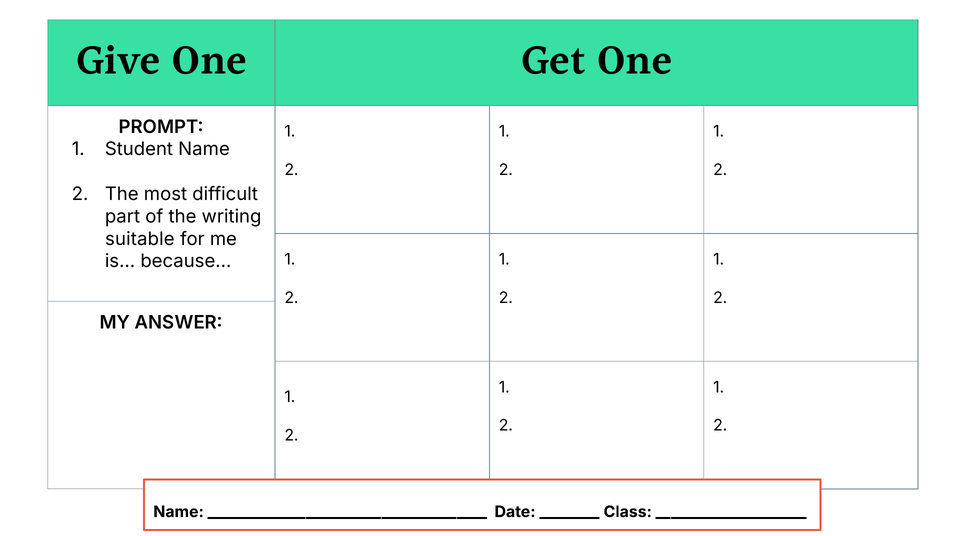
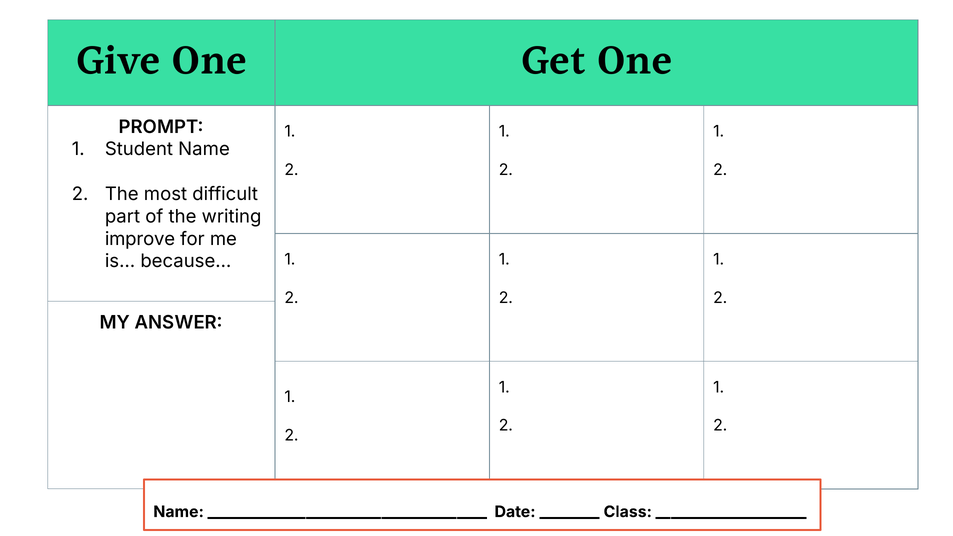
suitable: suitable -> improve (140, 239)
